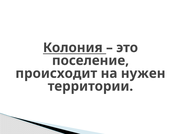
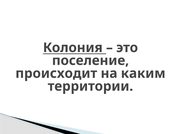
нужен: нужен -> каким (143, 73)
